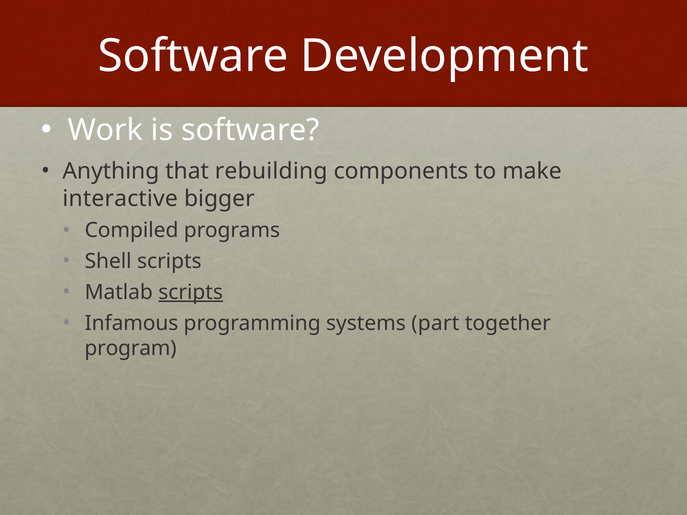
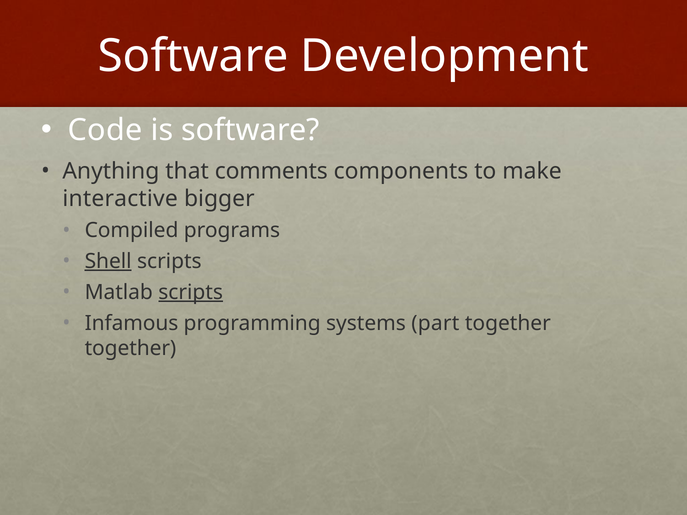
Work: Work -> Code (105, 130)
rebuilding: rebuilding -> comments (271, 171)
Shell underline: none -> present (108, 261)
program: program -> together (130, 348)
